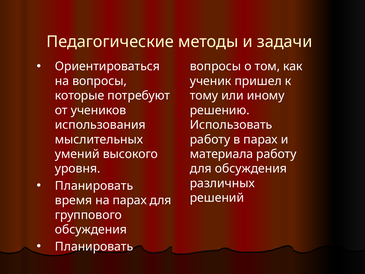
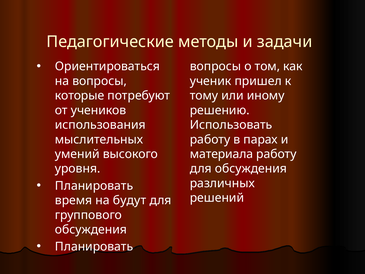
на парах: парах -> будут (130, 200)
